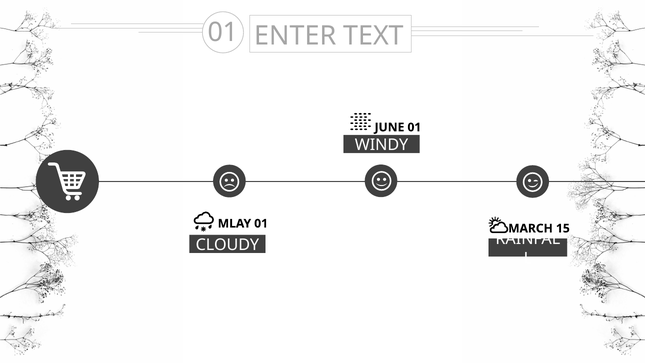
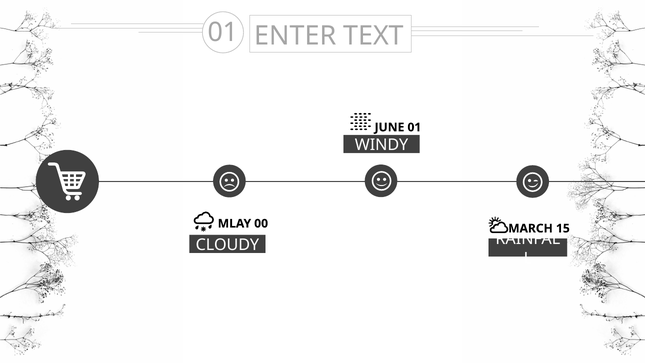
MLAY 01: 01 -> 00 (261, 223)
